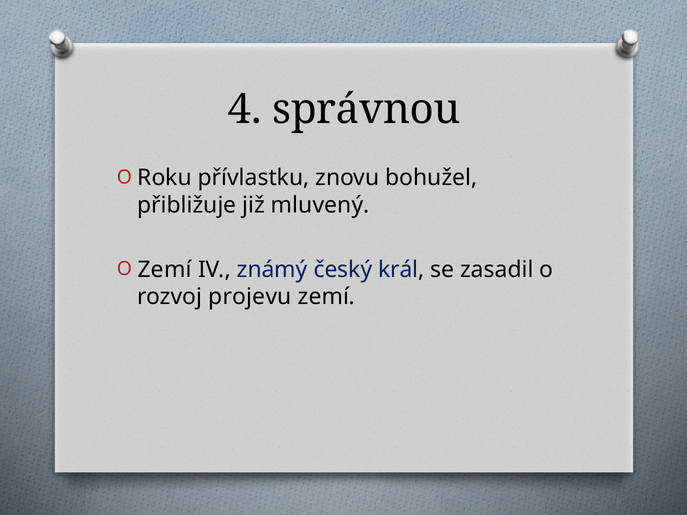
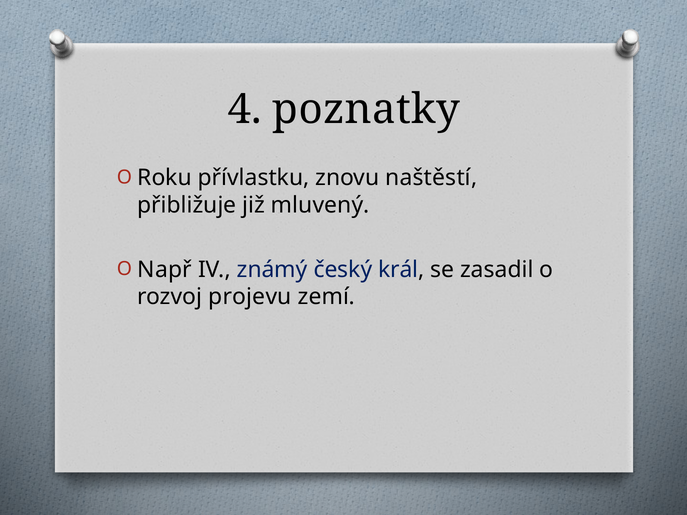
správnou: správnou -> poznatky (366, 110)
bohužel: bohužel -> naštěstí (431, 178)
O Zemí: Zemí -> Např (165, 270)
